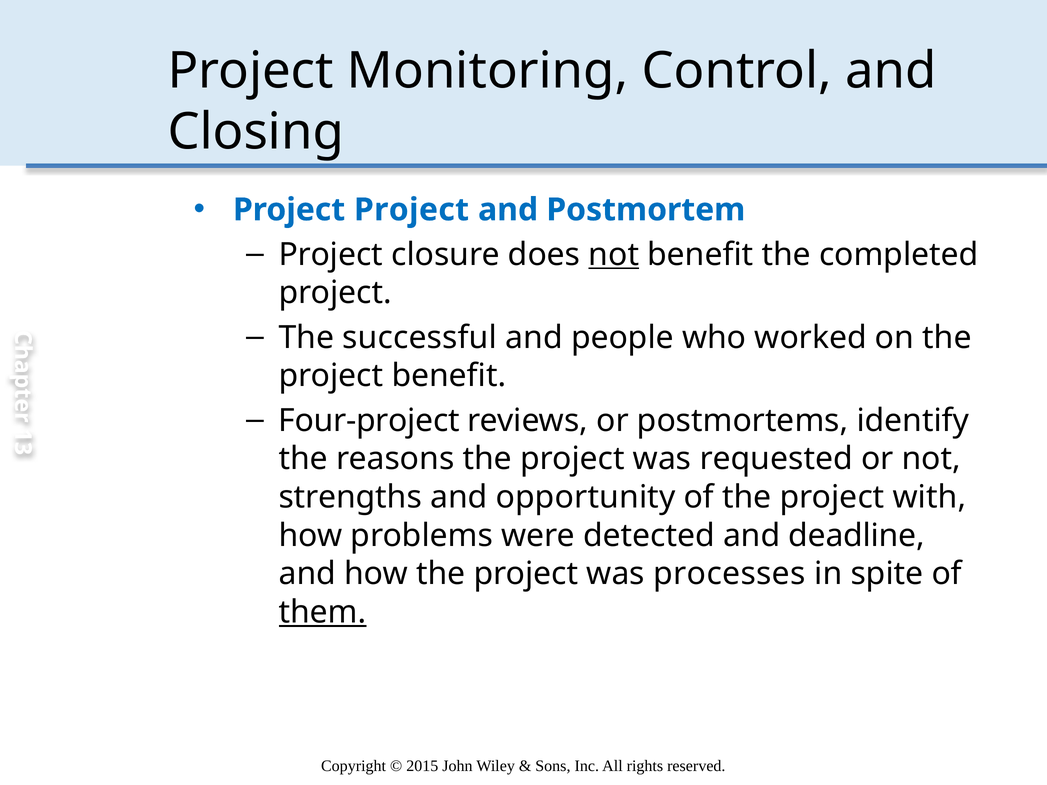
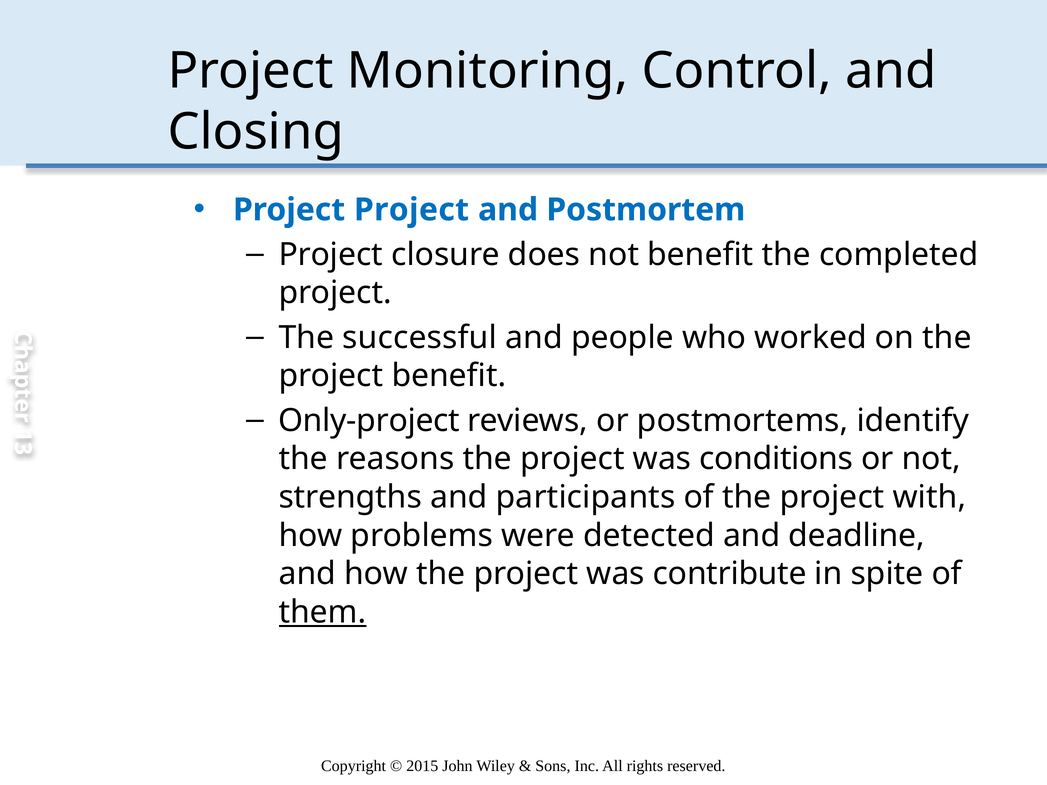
not underline: present -> none (614, 255)
Four-project: Four-project -> Only-project (369, 421)
requested: requested -> conditions (776, 459)
opportunity: opportunity -> participants (586, 497)
processes: processes -> contribute (730, 574)
